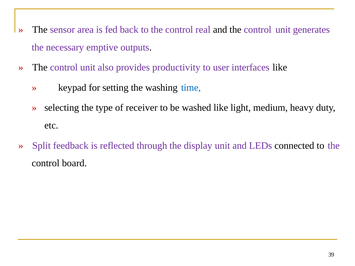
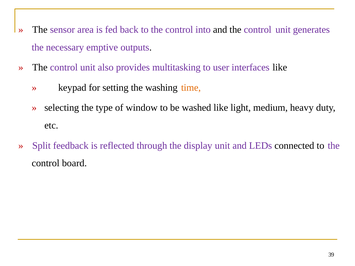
real: real -> into (203, 30)
productivity: productivity -> multitasking (176, 68)
time colour: blue -> orange (191, 88)
receiver: receiver -> window (142, 108)
